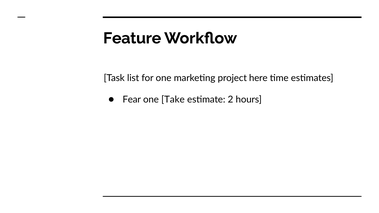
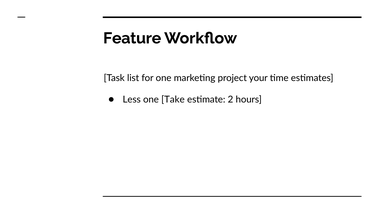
here: here -> your (258, 78)
Fear: Fear -> Less (132, 99)
